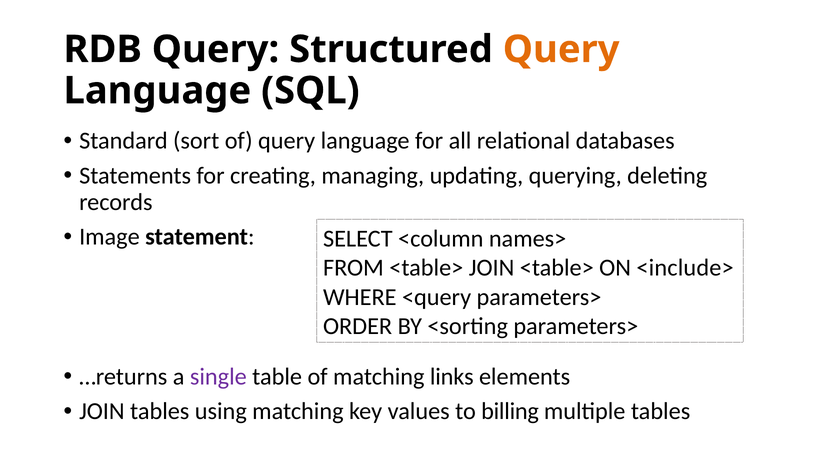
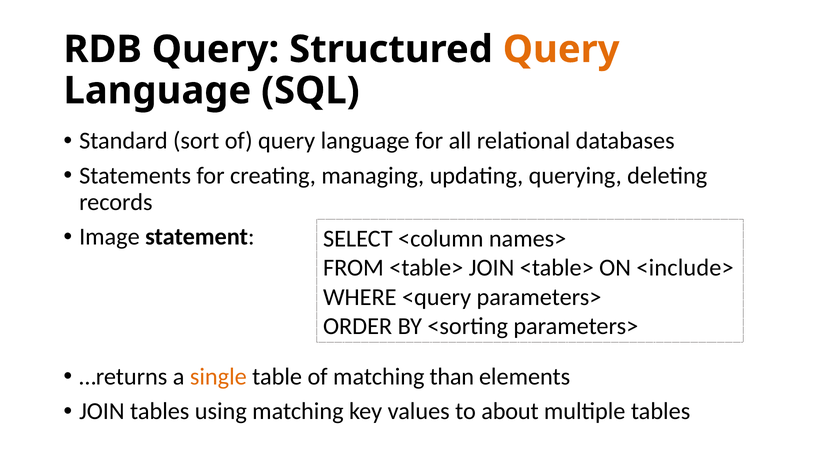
single colour: purple -> orange (218, 376)
links: links -> than (452, 376)
billing: billing -> about (510, 411)
